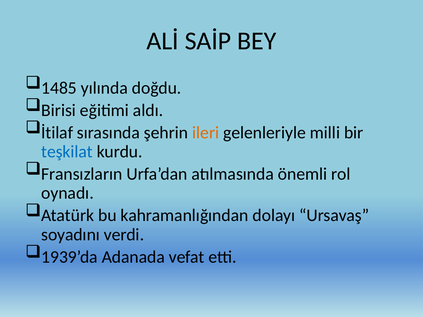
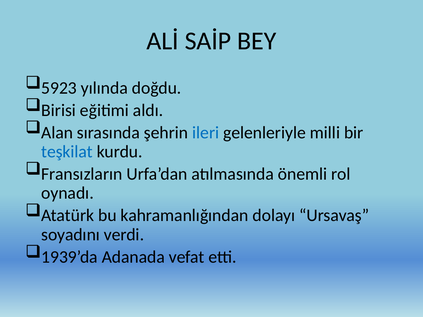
1485: 1485 -> 5923 (59, 88)
İtilaf: İtilaf -> Alan (57, 133)
ileri colour: orange -> blue (206, 133)
